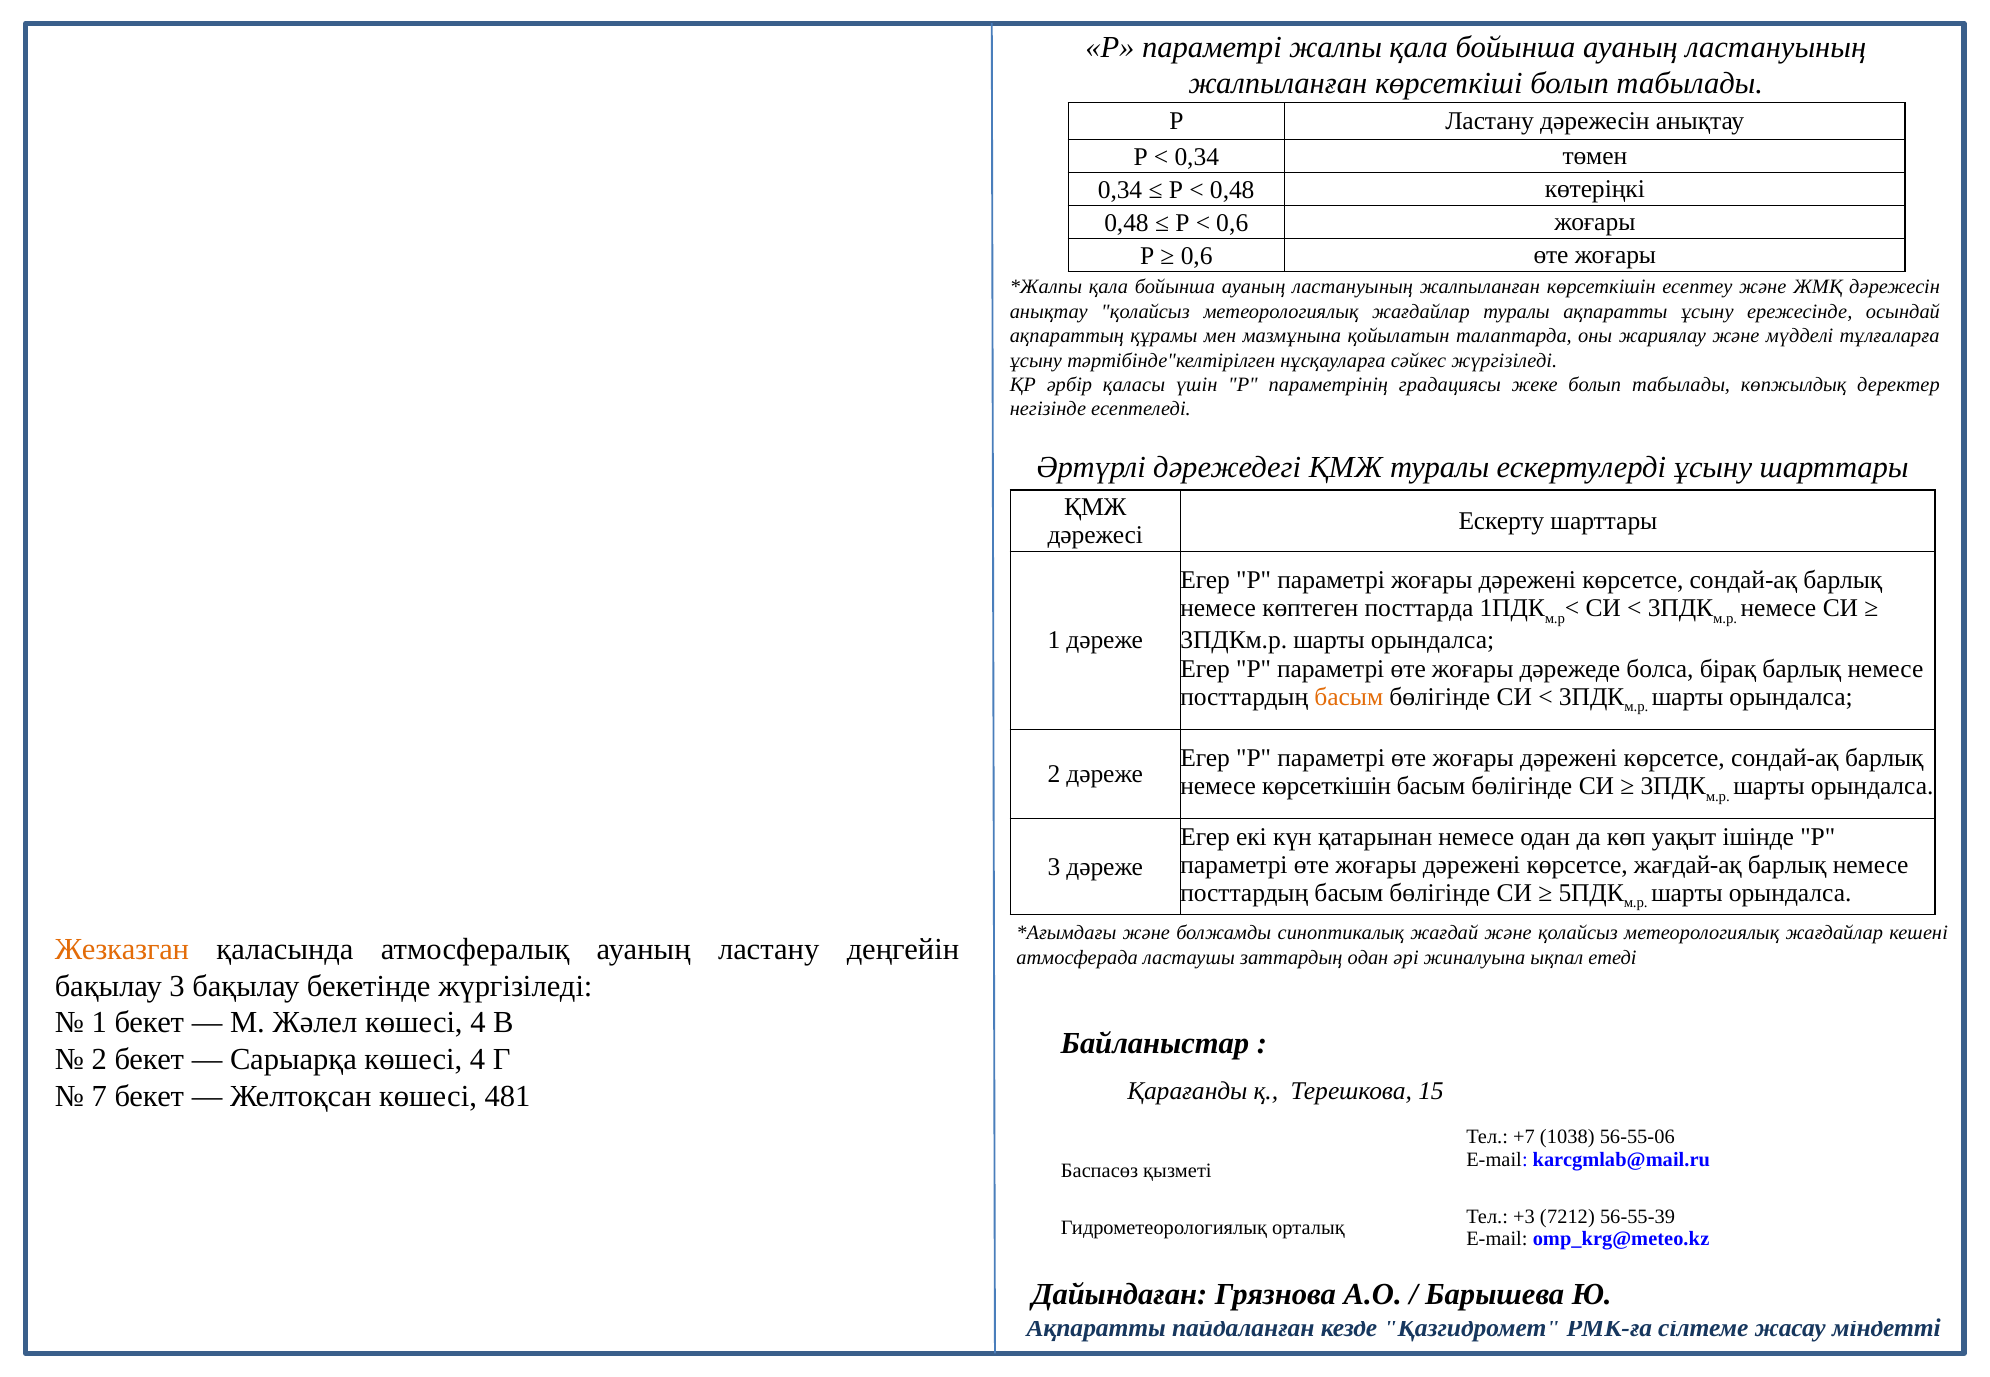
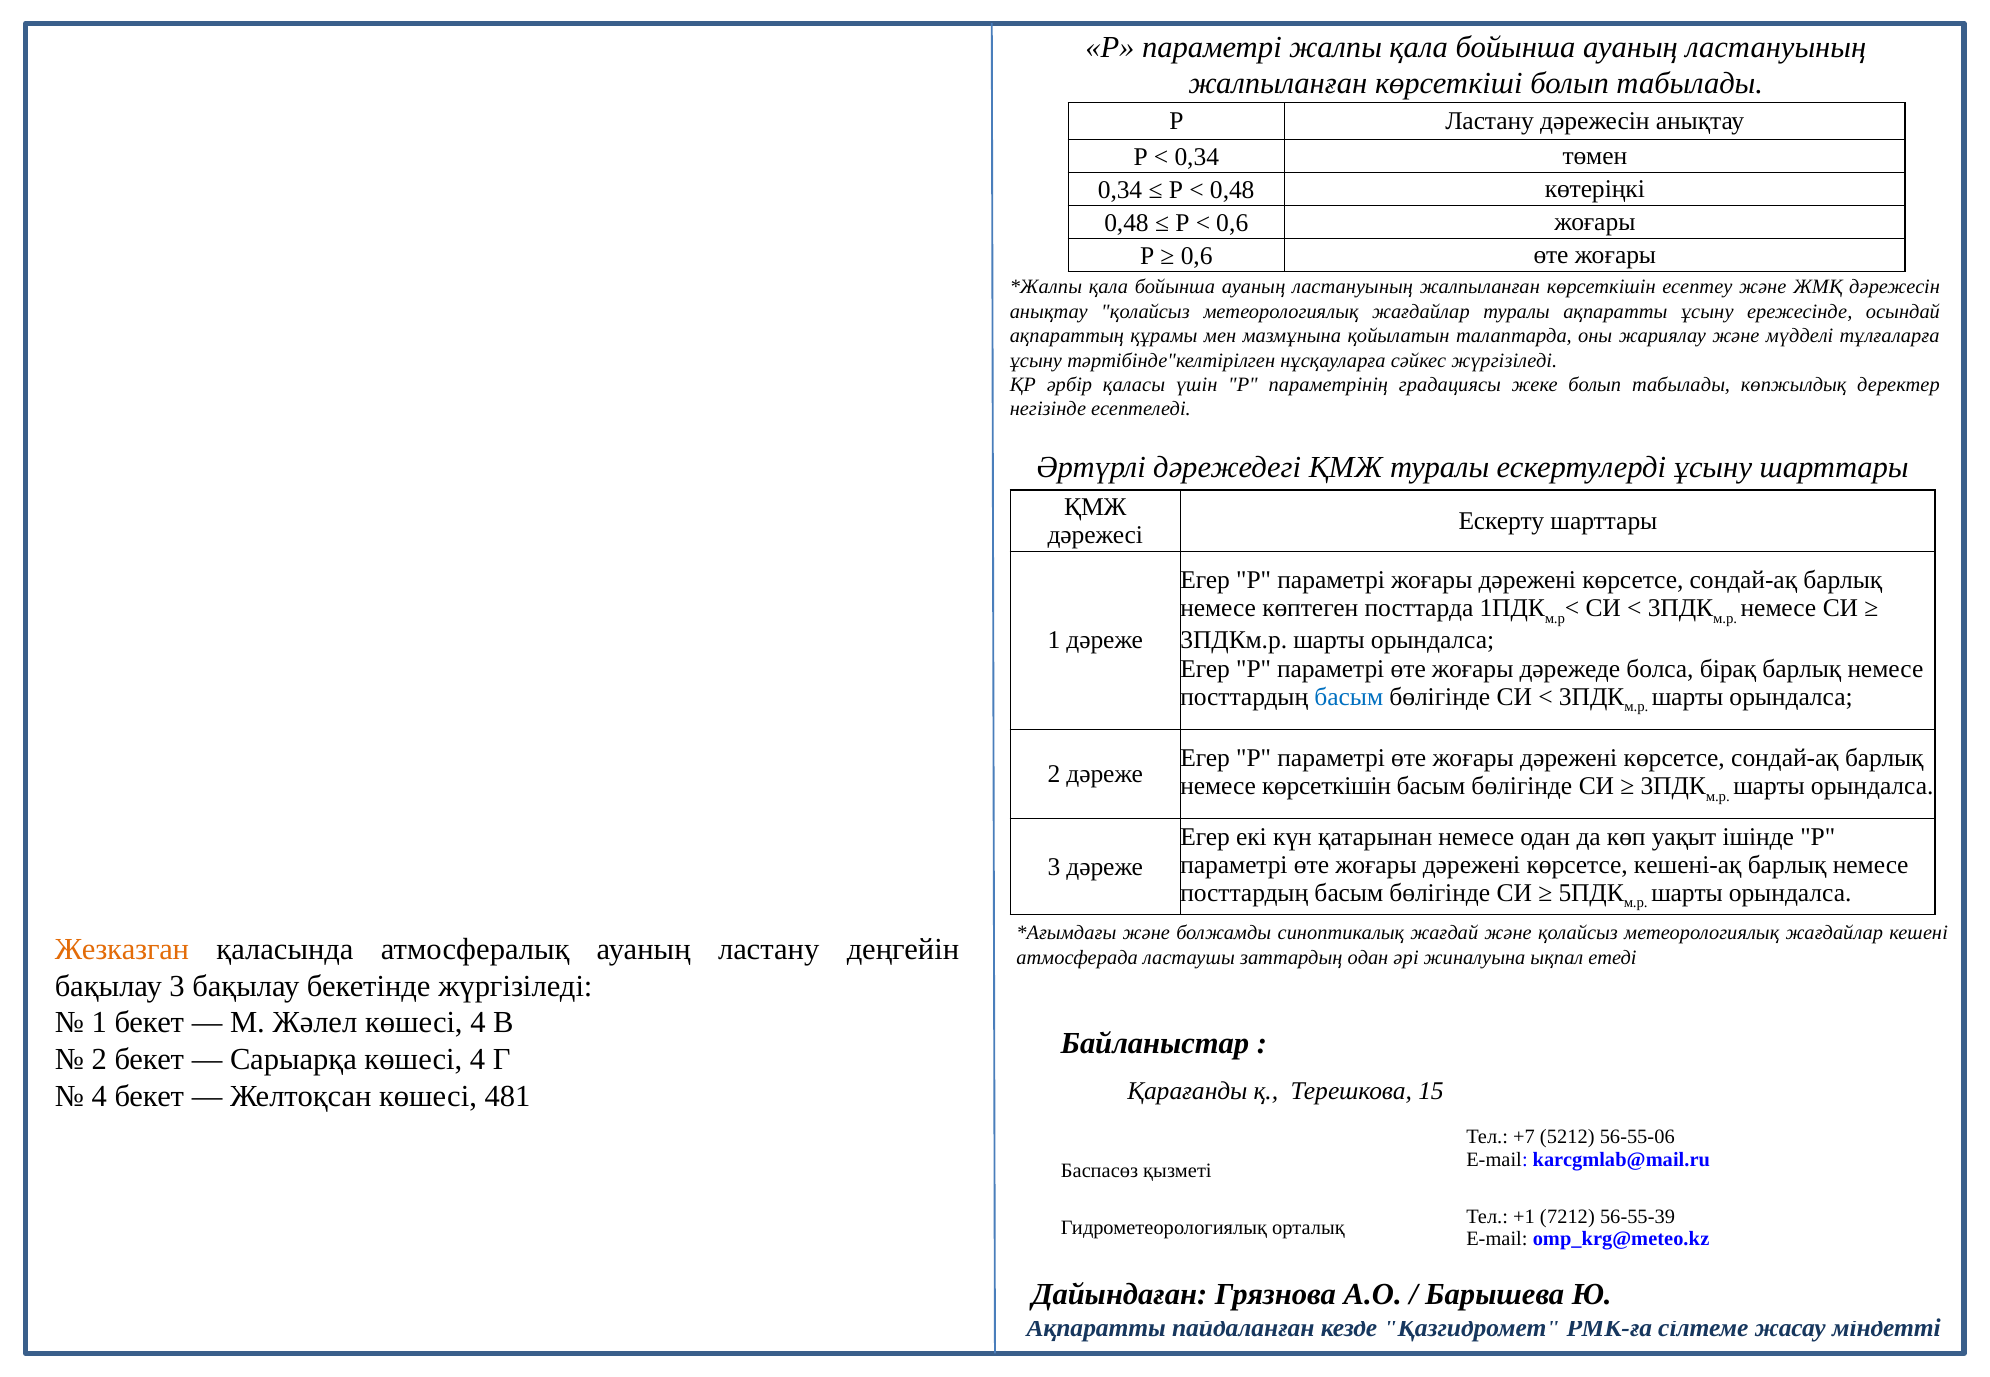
басым colour: orange -> blue (1349, 697)
жағдай-ақ: жағдай-ақ -> кешені-ақ (1688, 865)
7: 7 -> 4 (99, 1097)
1038: 1038 -> 5212 (1567, 1137)
+3: +3 -> +1 (1524, 1217)
